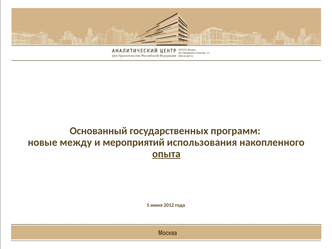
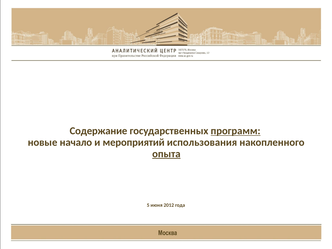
Основанный: Основанный -> Содержание (98, 131)
программ underline: none -> present (236, 131)
между: между -> начало (76, 142)
